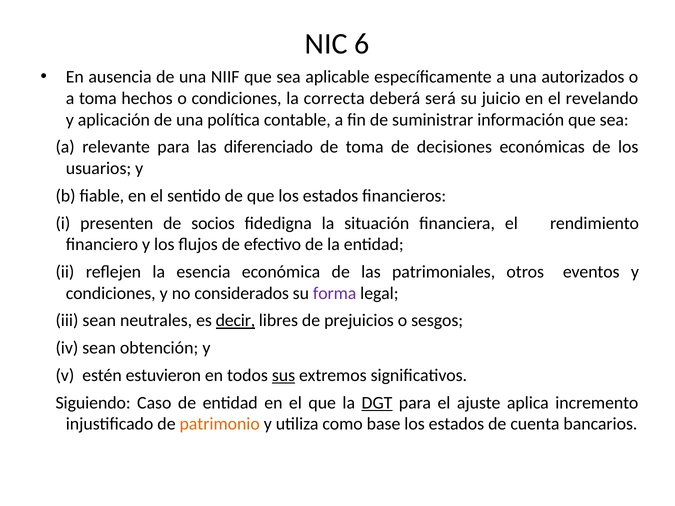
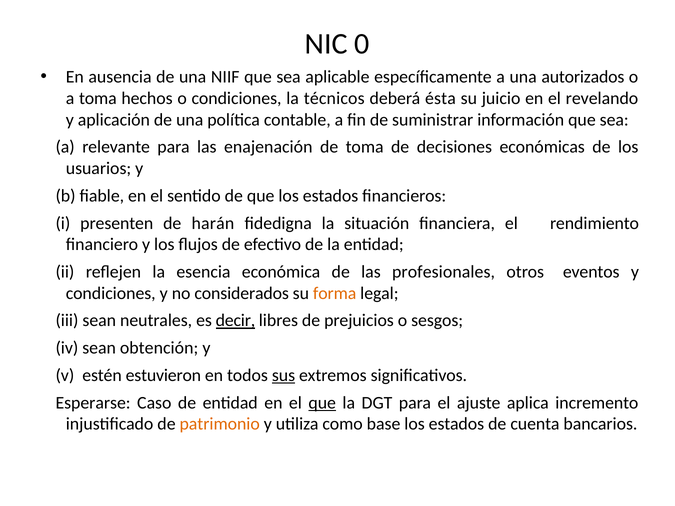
6: 6 -> 0 (362, 44)
correcta: correcta -> técnicos (334, 98)
será: será -> ésta (440, 98)
diferenciado: diferenciado -> enajenación (268, 147)
socios: socios -> harán (213, 223)
patrimoniales: patrimoniales -> profesionales (444, 272)
forma colour: purple -> orange (335, 293)
Siguiendo: Siguiendo -> Esperarse (93, 403)
que underline: none -> present (322, 403)
DGT underline: present -> none (377, 403)
